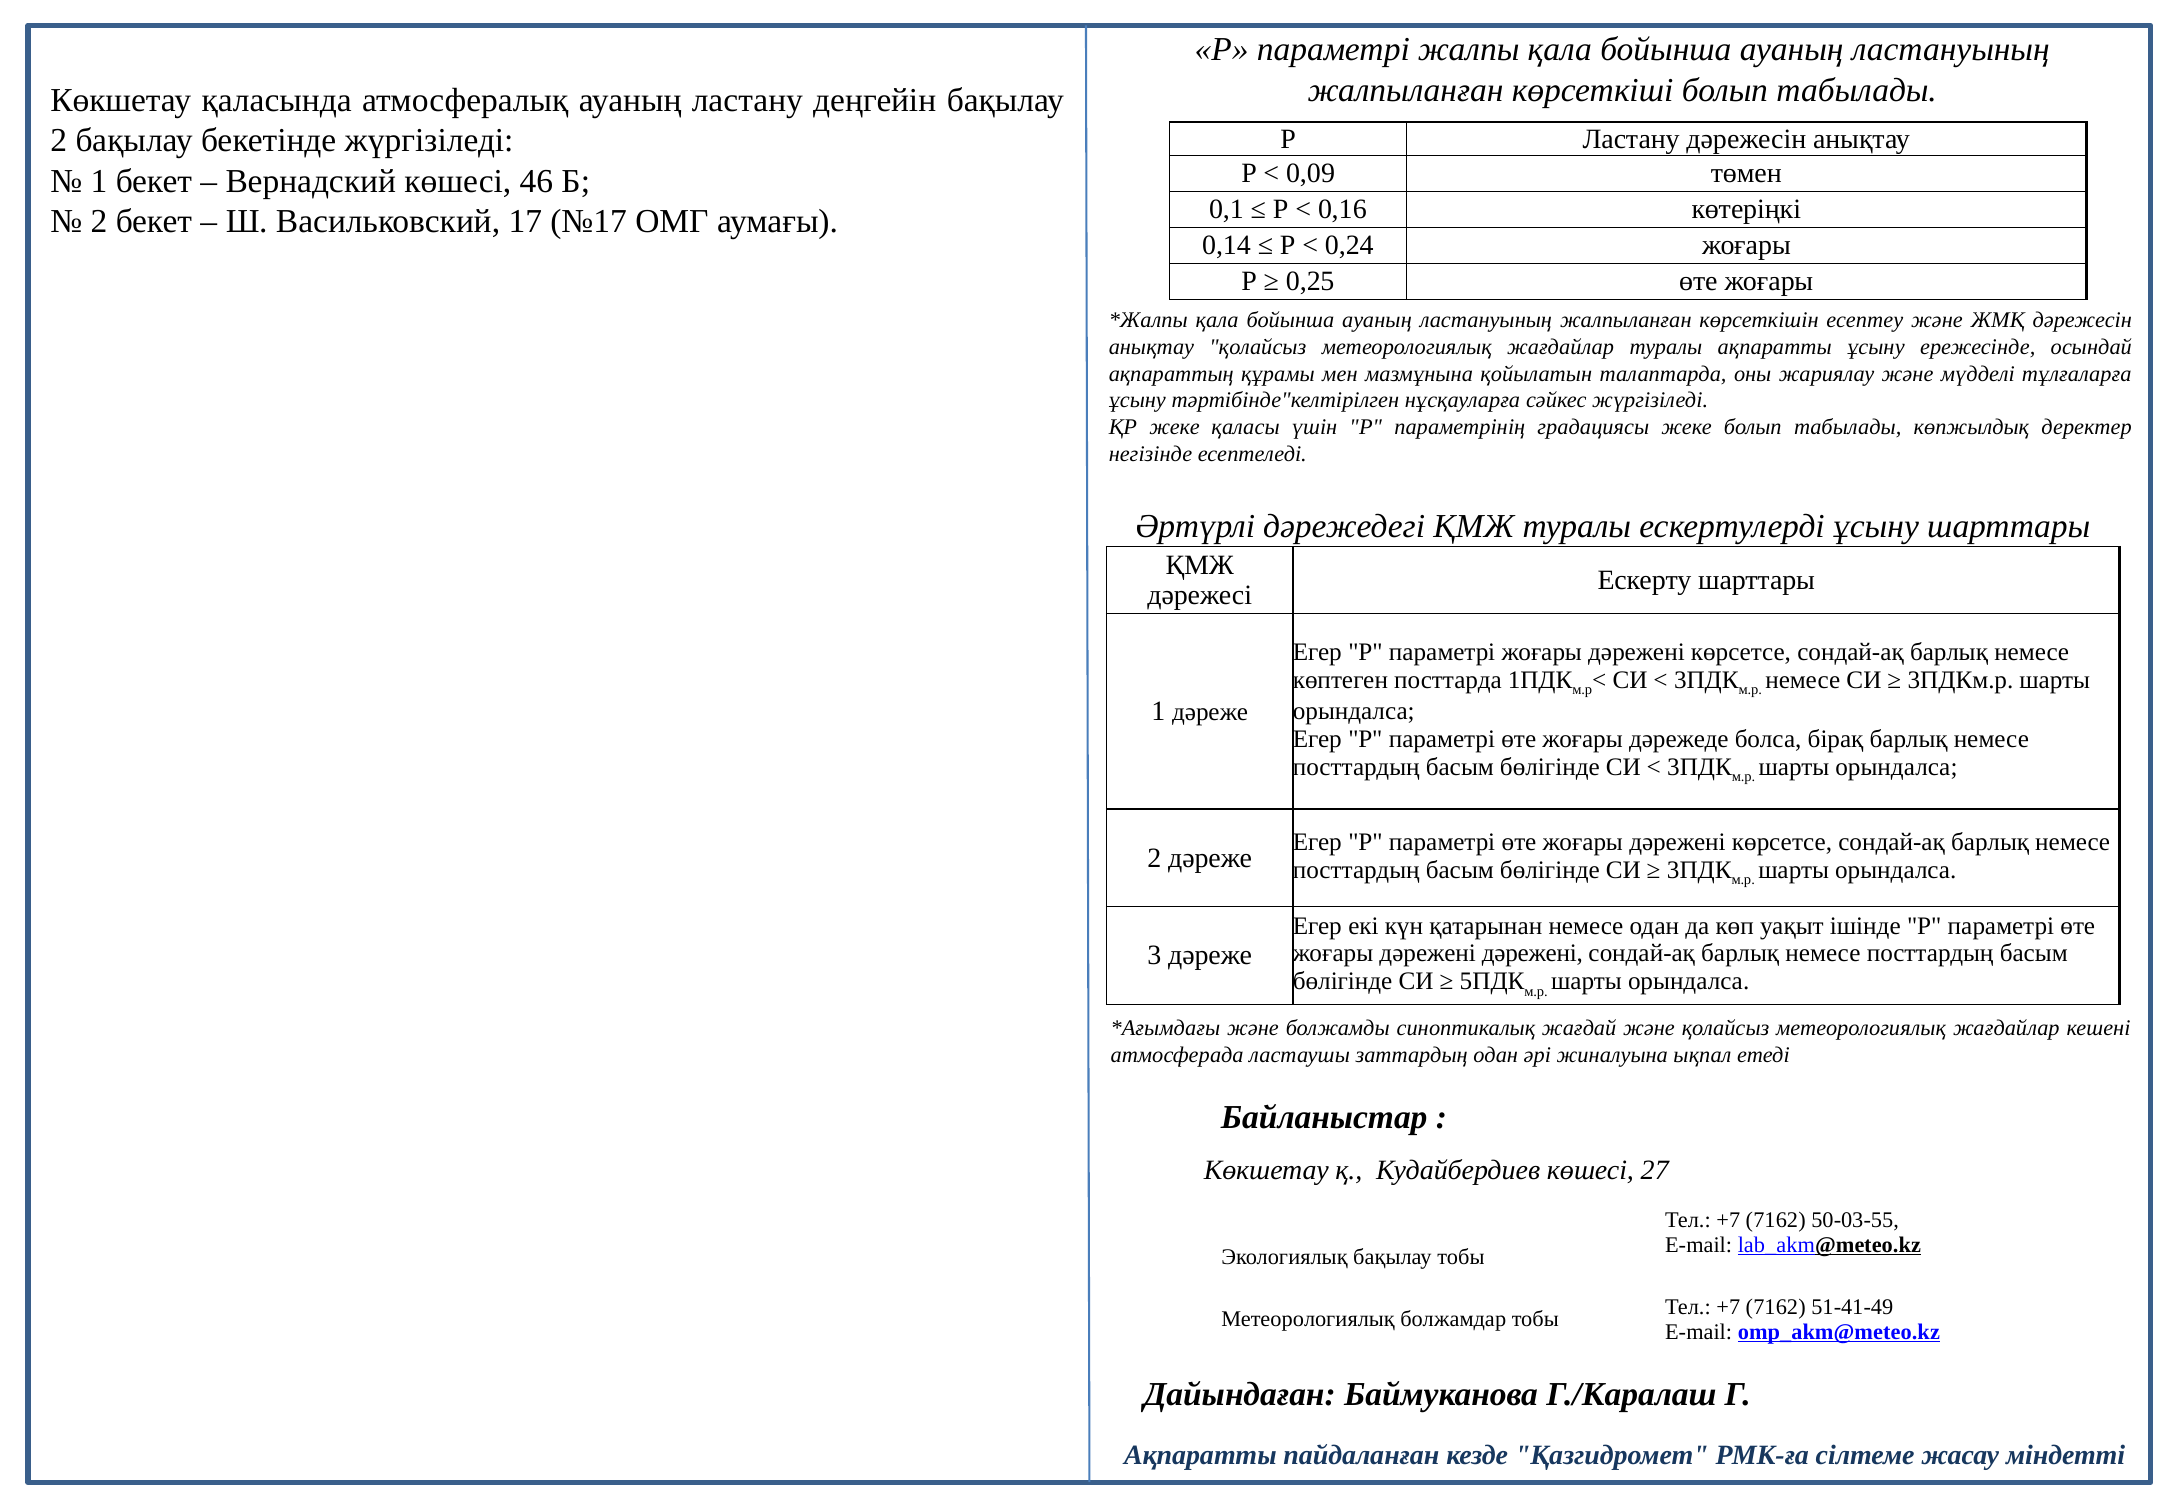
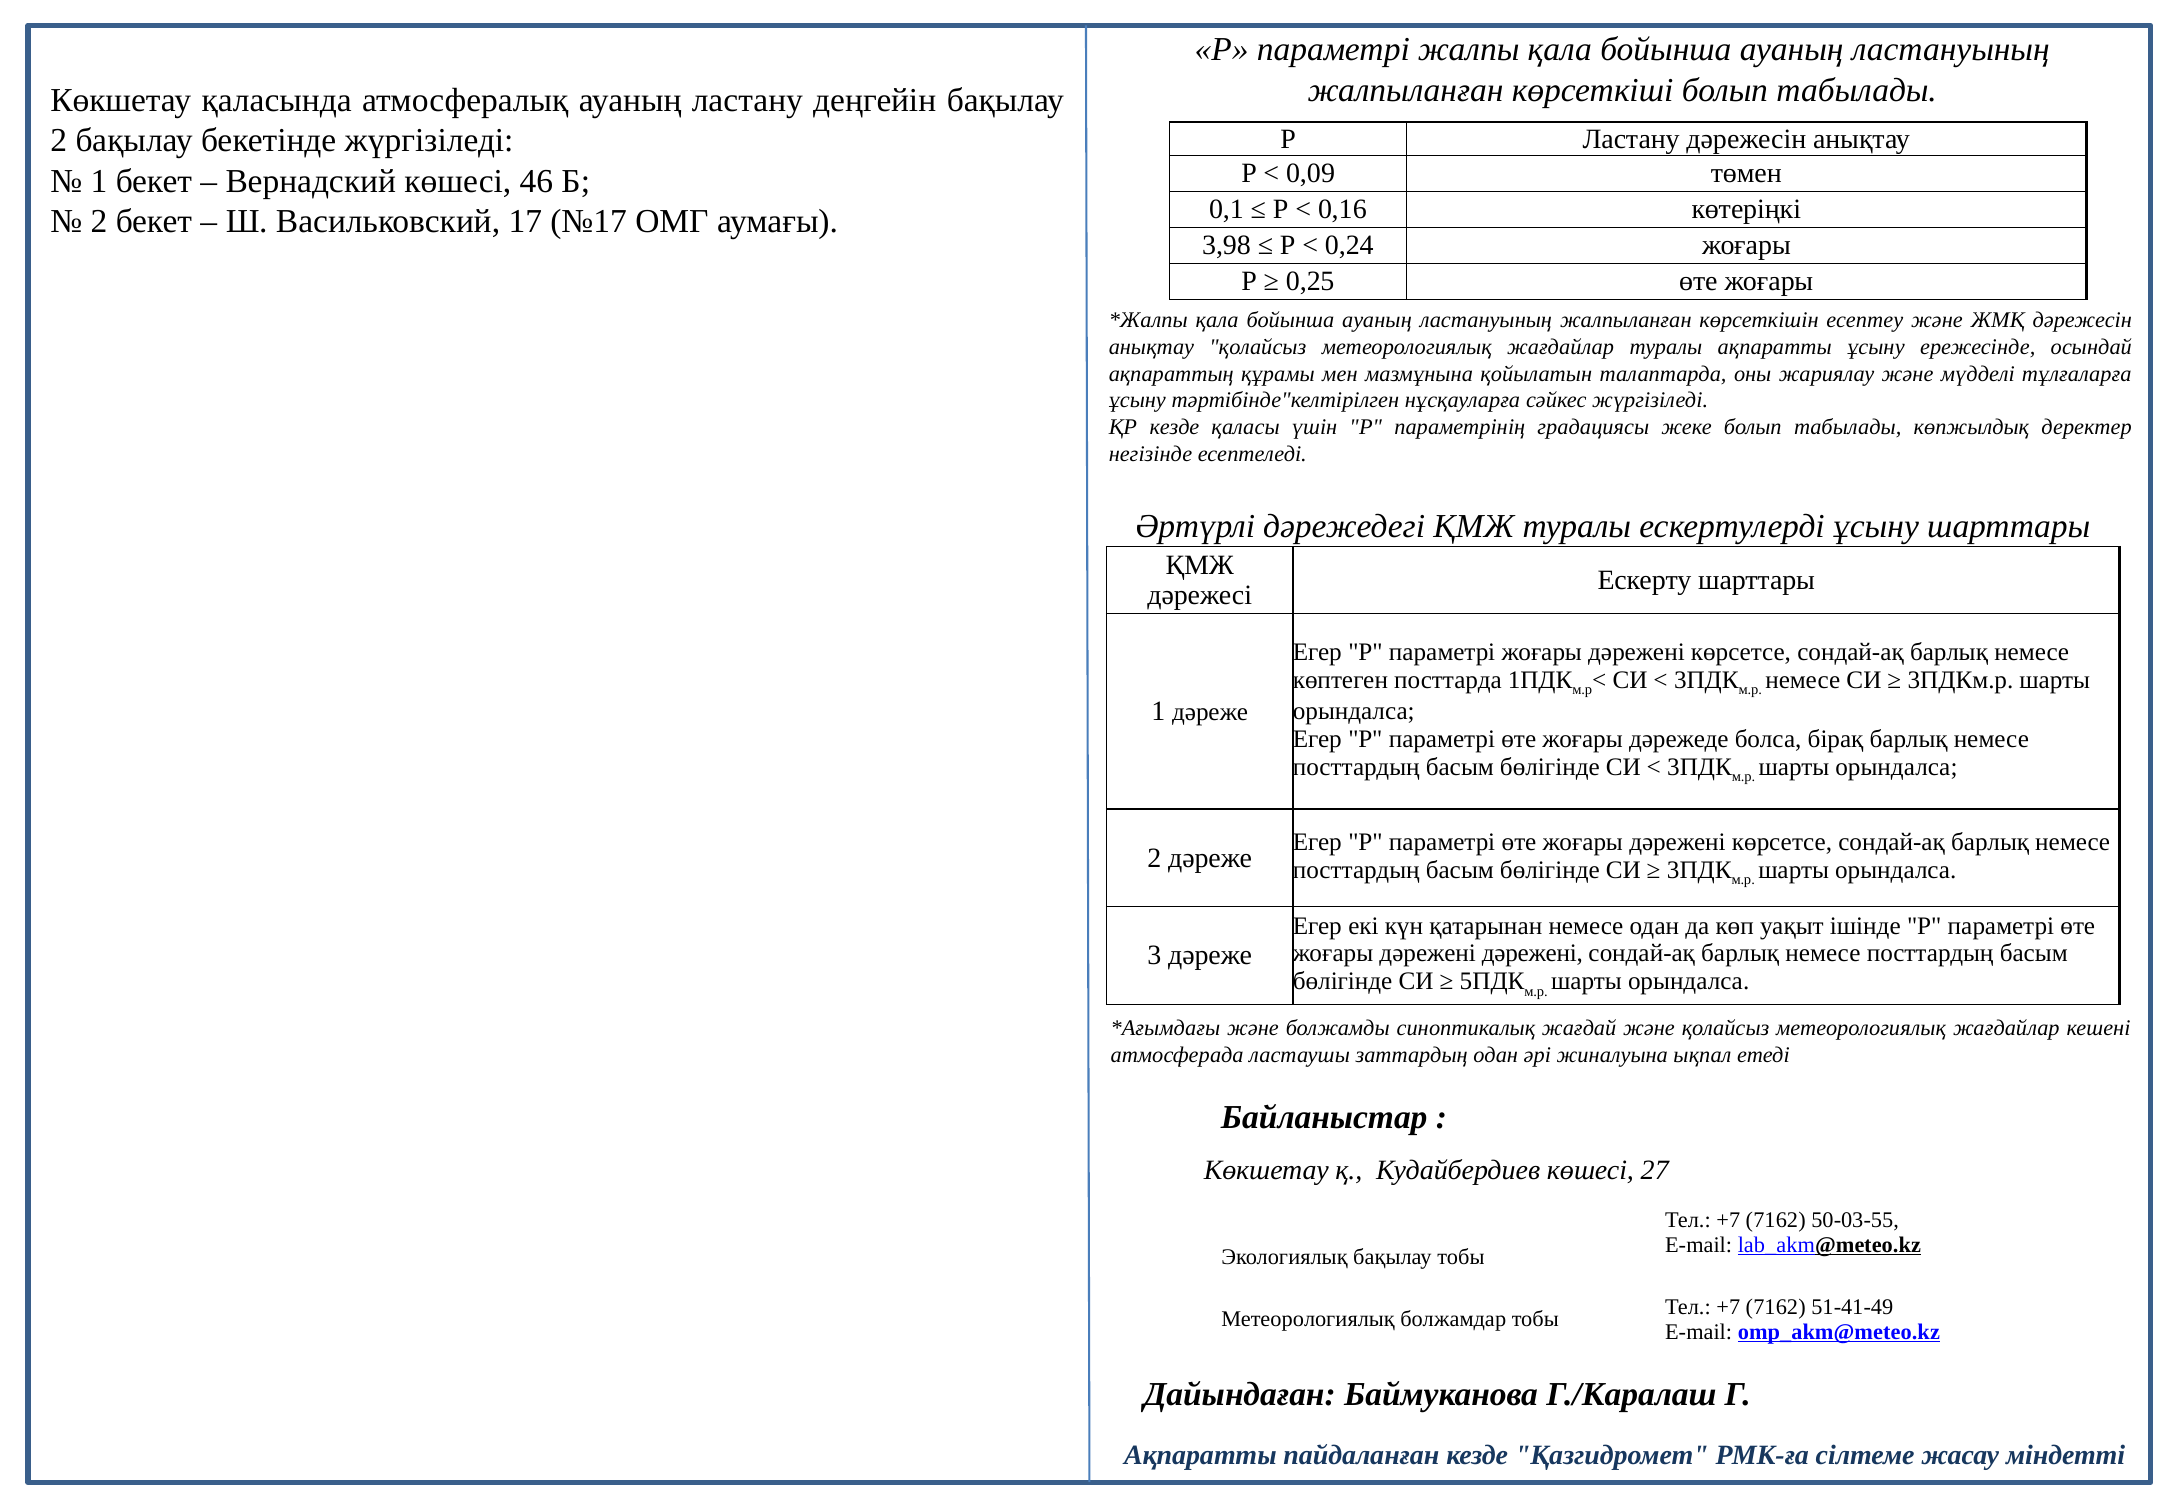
0,14: 0,14 -> 3,98 (1227, 245)
ҚР жеке: жеке -> кезде (1174, 427)
